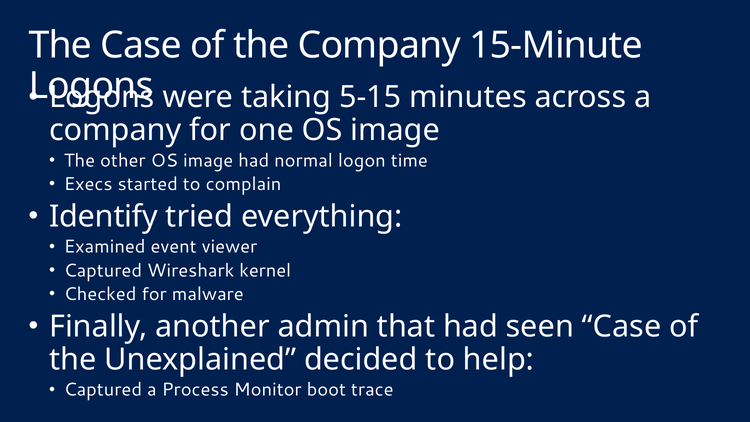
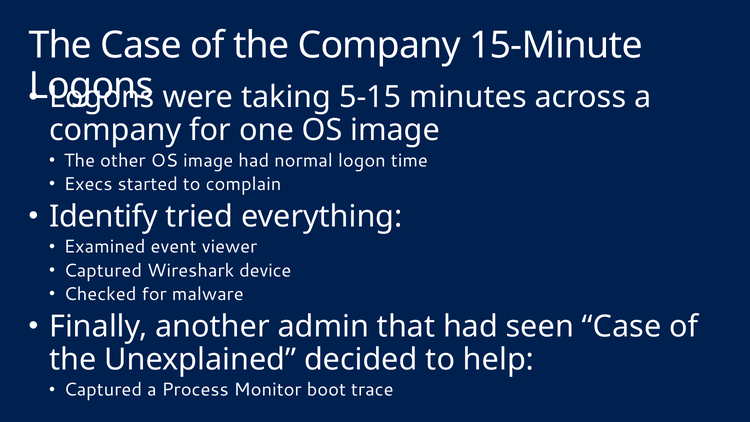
kernel: kernel -> device (265, 270)
